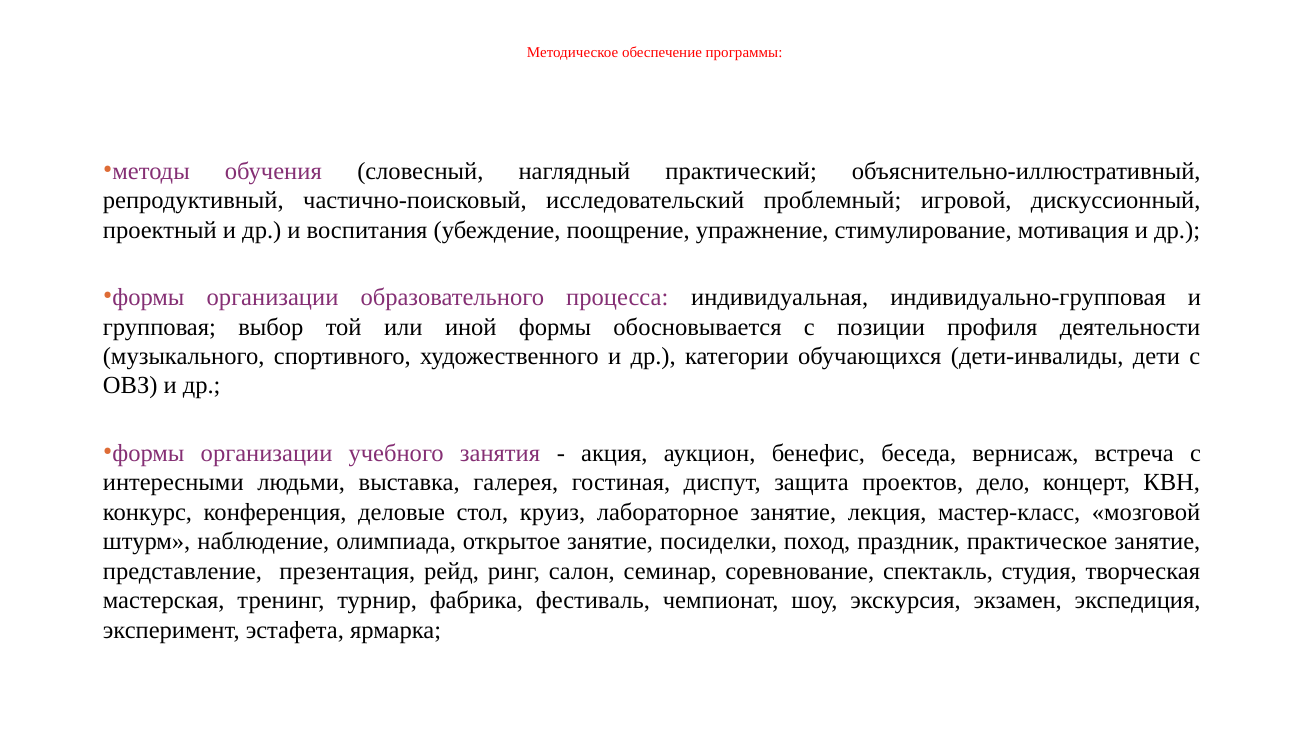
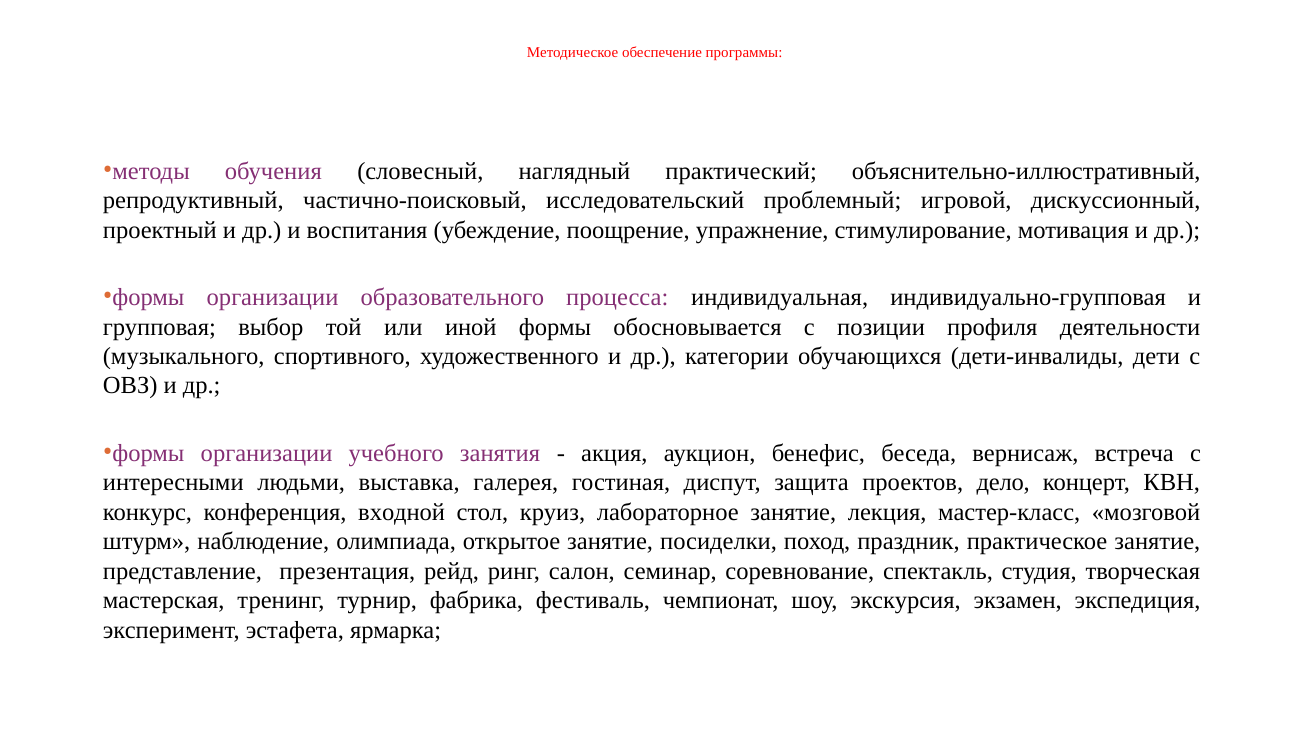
деловые: деловые -> входной (402, 512)
